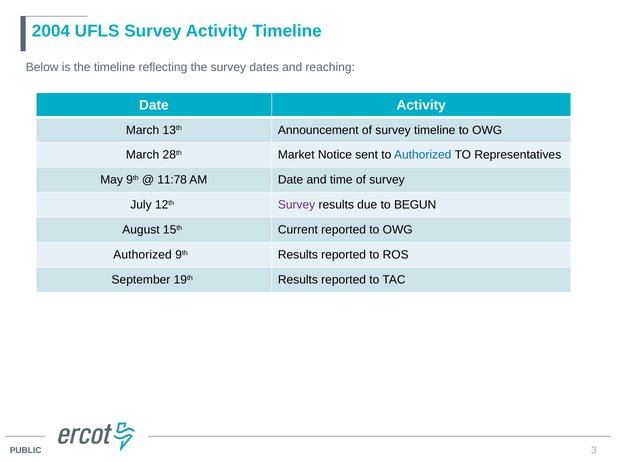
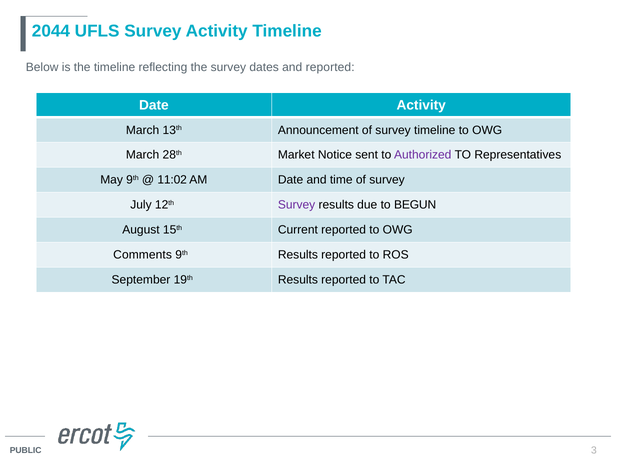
2004: 2004 -> 2044 (51, 31)
and reaching: reaching -> reported (330, 68)
Authorized colour: blue -> purple (423, 155)
11:78: 11:78 -> 11:02 (172, 180)
Authorized: Authorized -> Comments (143, 255)
